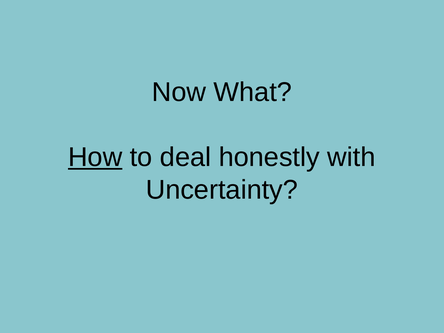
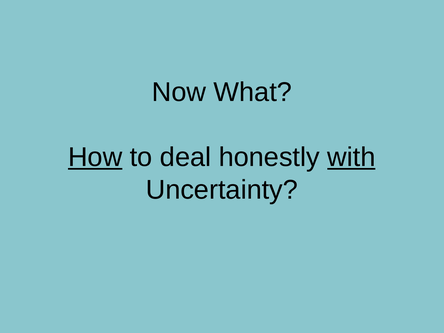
with underline: none -> present (351, 157)
